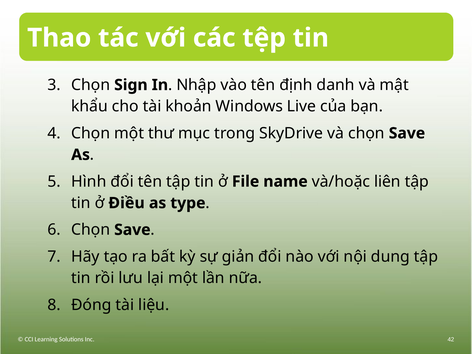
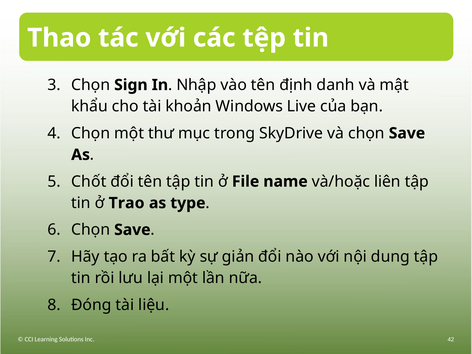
Hình: Hình -> Chốt (89, 182)
Điều: Điều -> Trao (127, 203)
